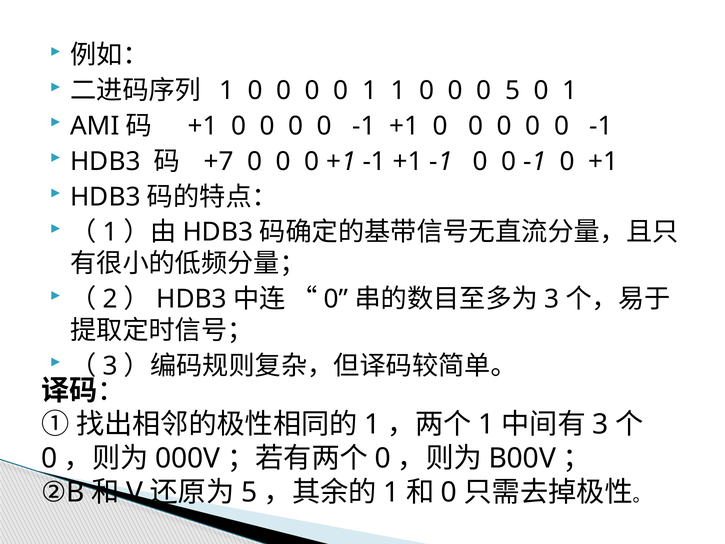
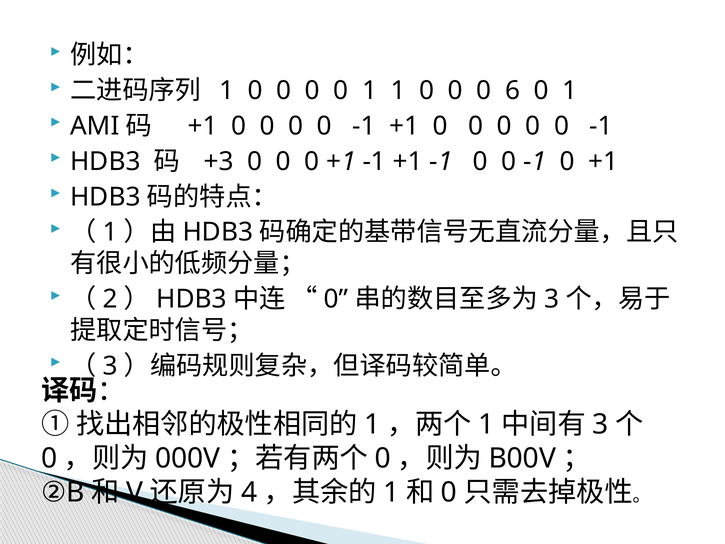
0 5: 5 -> 6 (513, 91)
+7: +7 -> +3 (219, 161)
5: 5 -> 4 (249, 492)
